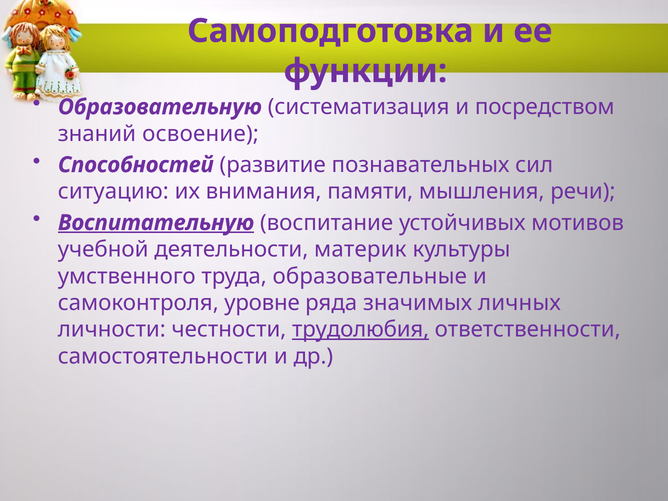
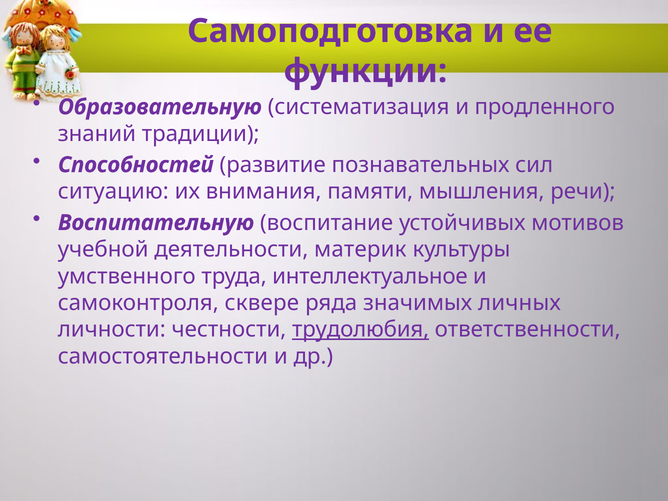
посредством: посредством -> продленного (545, 107)
освоение: освоение -> традиции (201, 134)
Воспитательную underline: present -> none (156, 223)
образовательные: образовательные -> интеллектуальное (370, 276)
уровне: уровне -> сквере (262, 303)
